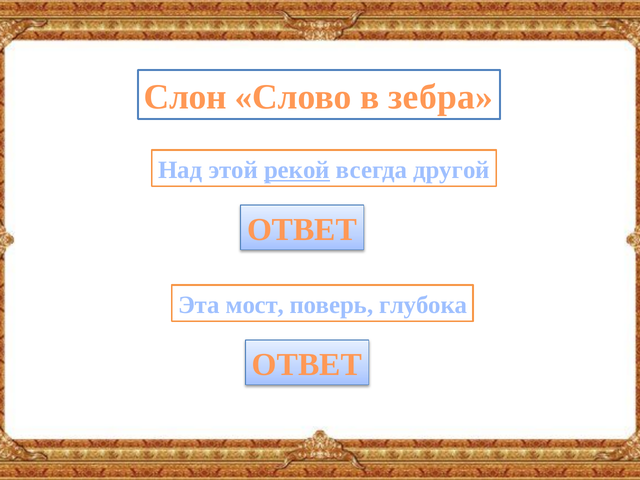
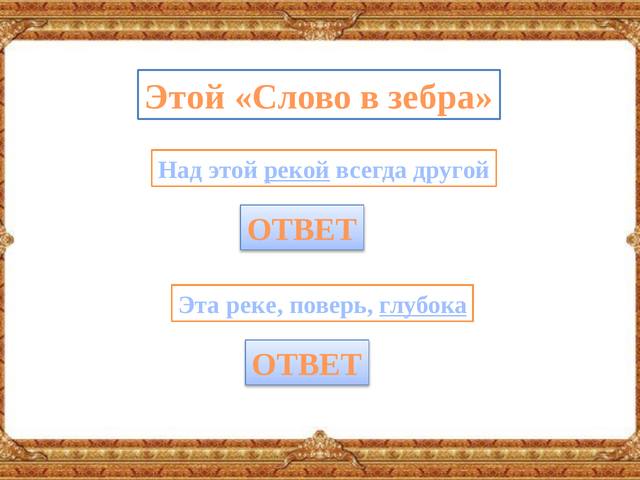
Слон: Слон -> Этой (185, 97)
мост: мост -> реке (255, 305)
глубока underline: none -> present (423, 305)
